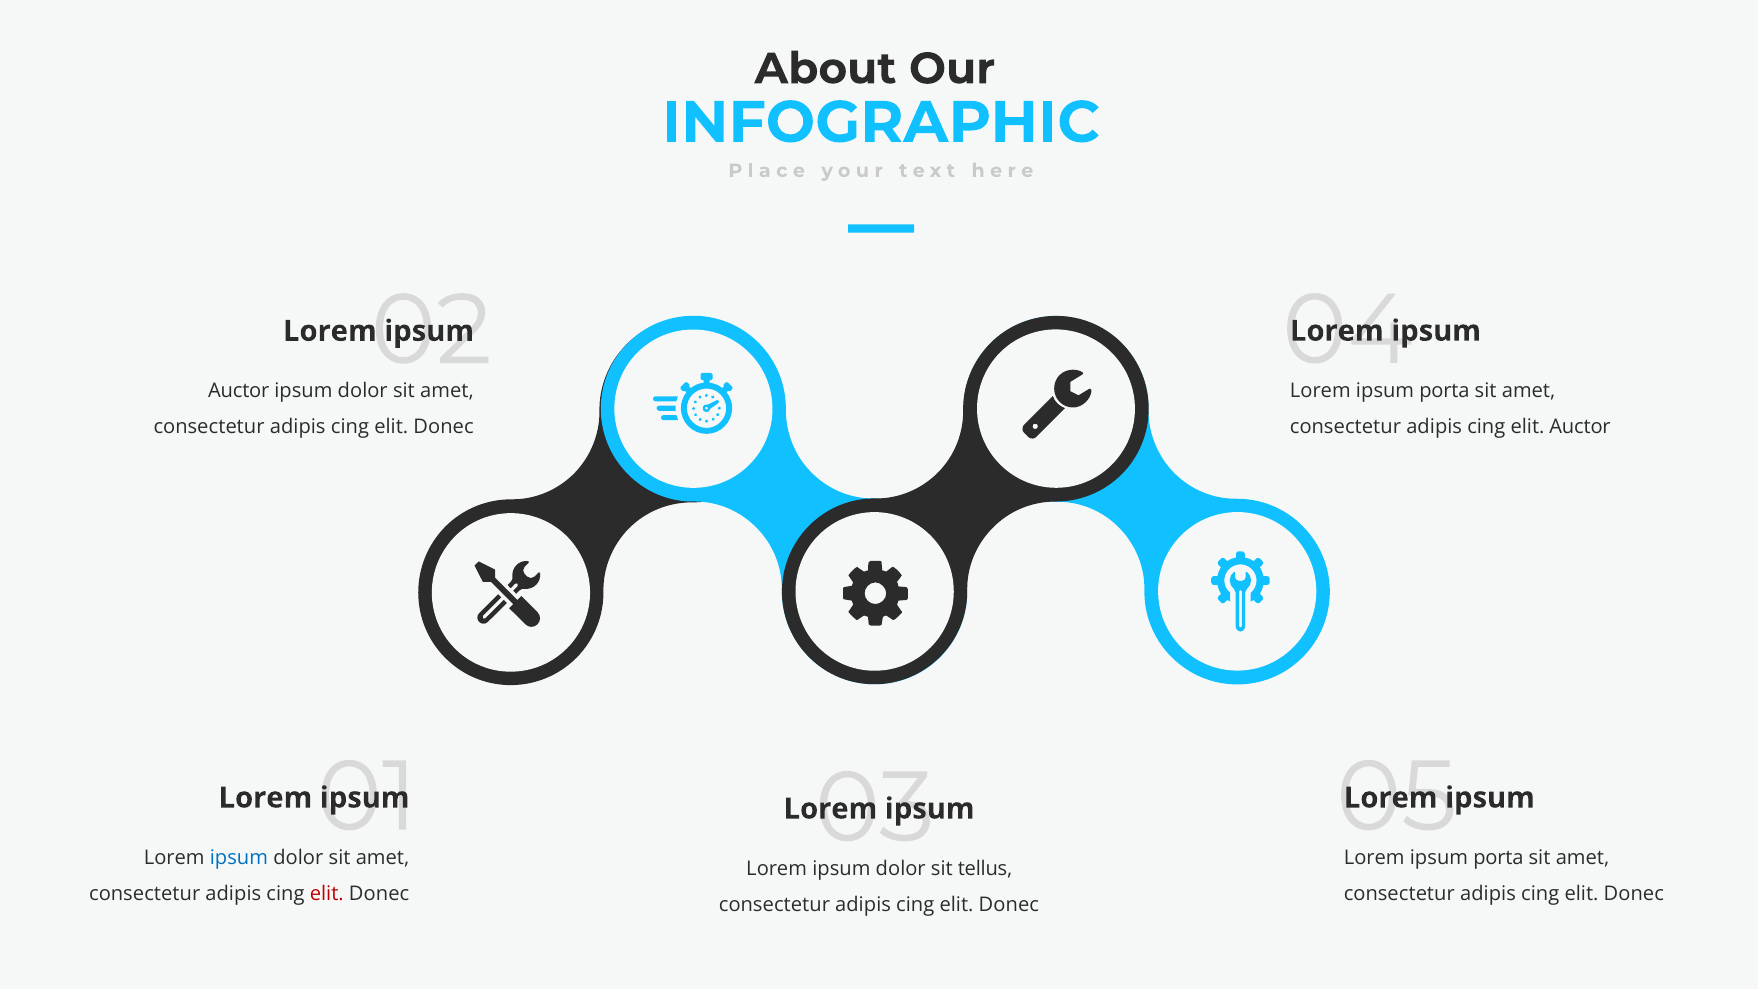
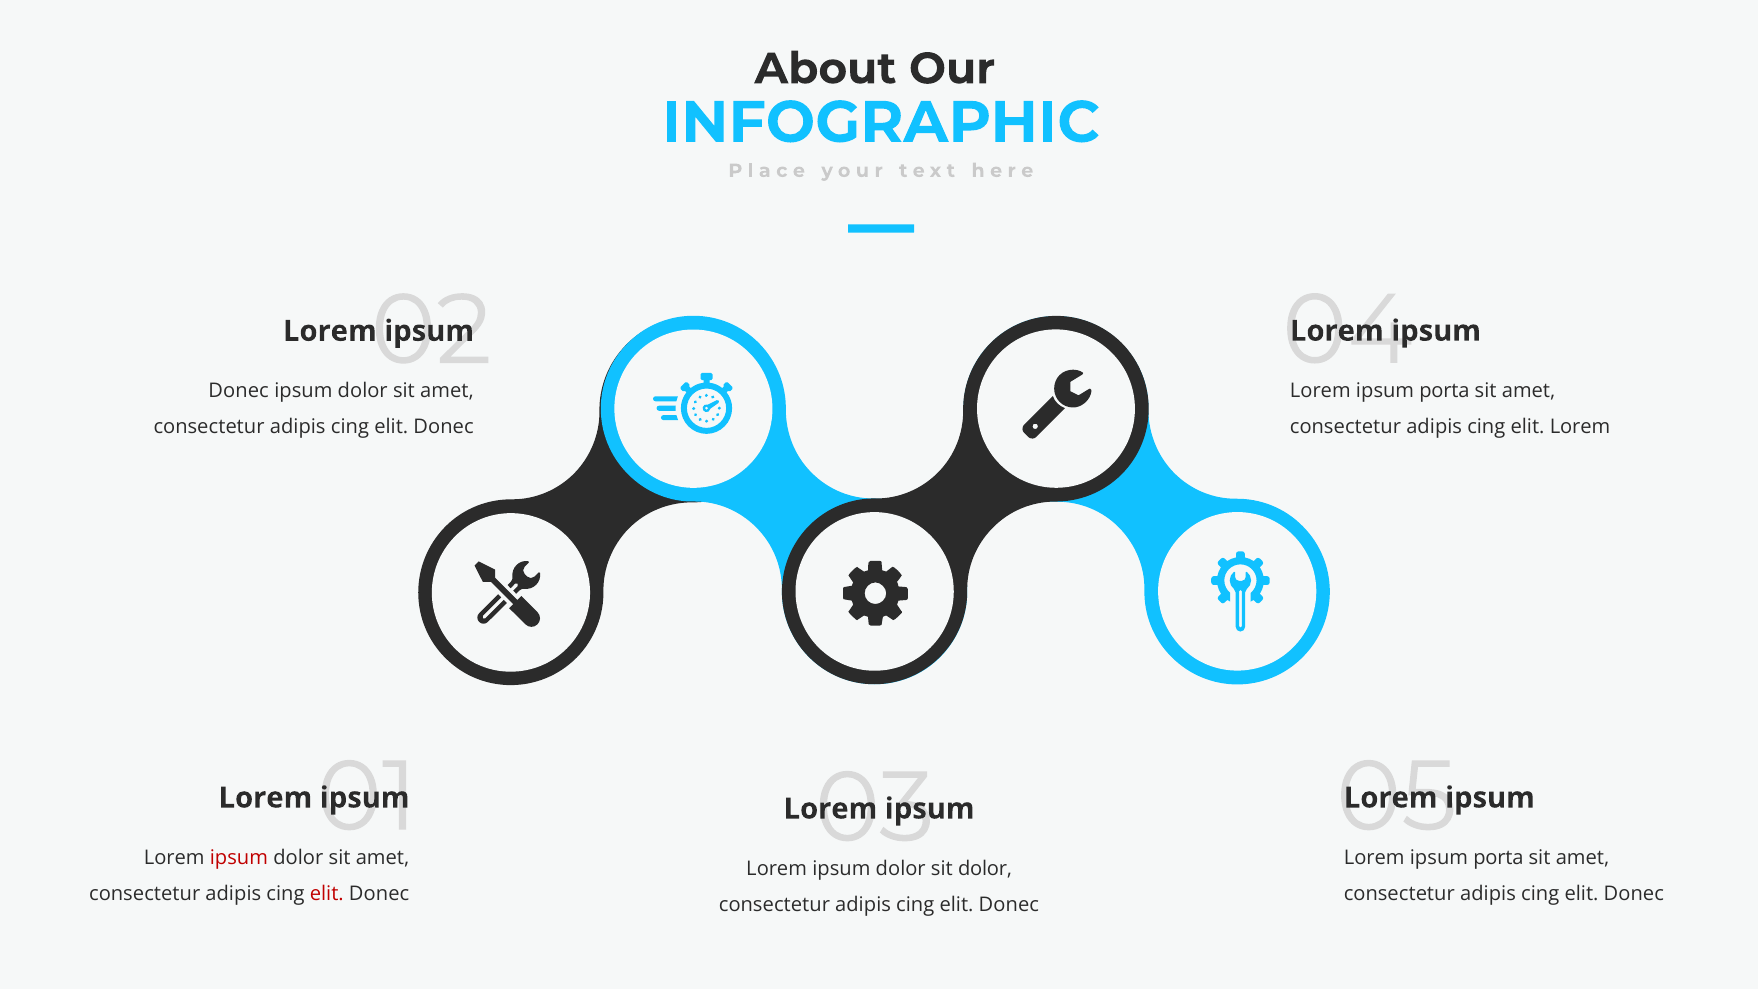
Auctor: Auctor -> Donec (239, 391)
elit Auctor: Auctor -> Lorem (1580, 427)
ipsum colour: blue -> red (239, 857)
sit tellus: tellus -> dolor (985, 869)
